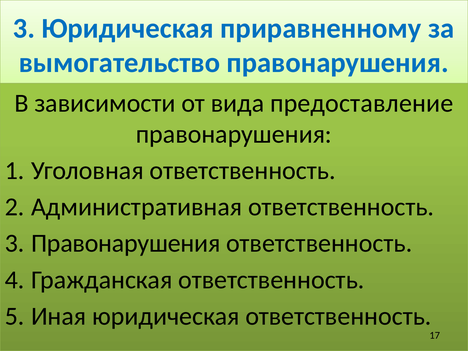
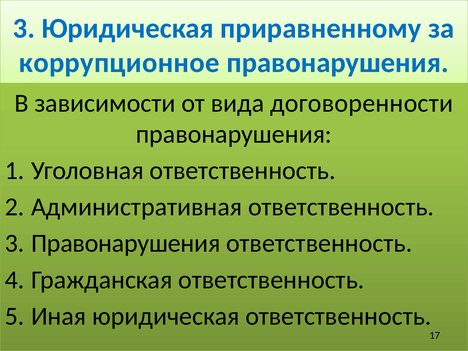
вымогательство: вымогательство -> коррупционное (119, 63)
предоставление: предоставление -> договоренности (362, 103)
